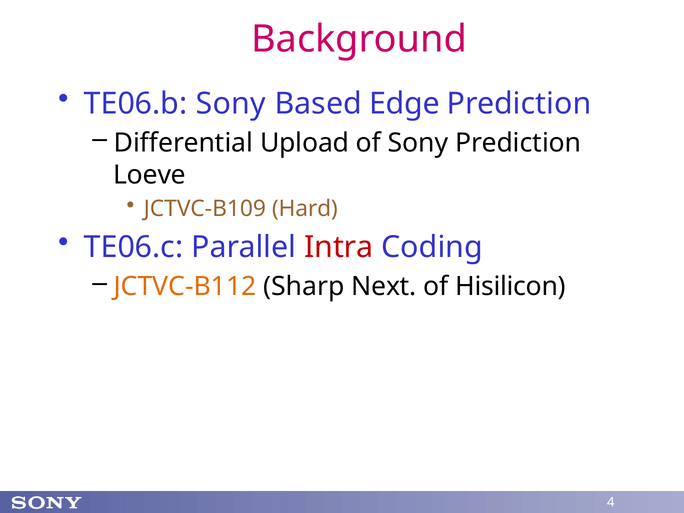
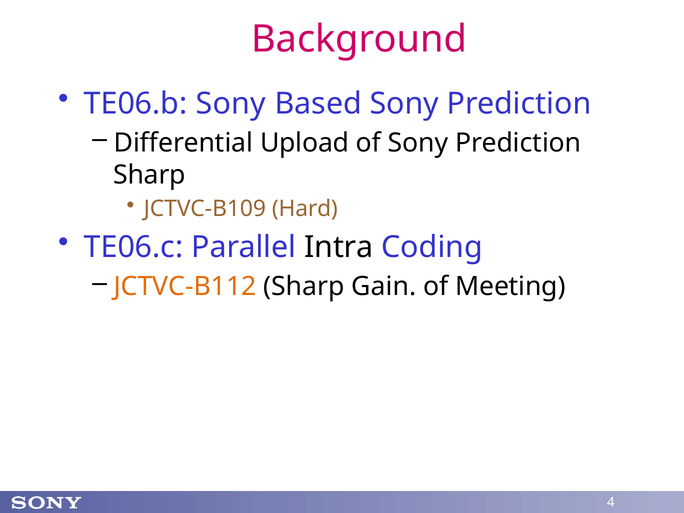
Based Edge: Edge -> Sony (404, 104)
Loeve: Loeve -> Sharp (150, 175)
Intra colour: red -> black (339, 247)
Next: Next -> Gain (384, 287)
Hisilicon: Hisilicon -> Meeting (510, 287)
